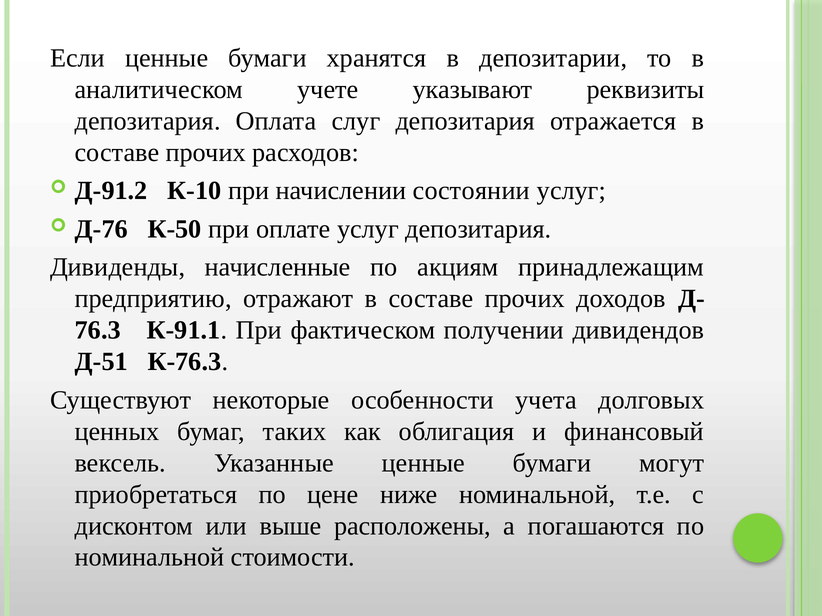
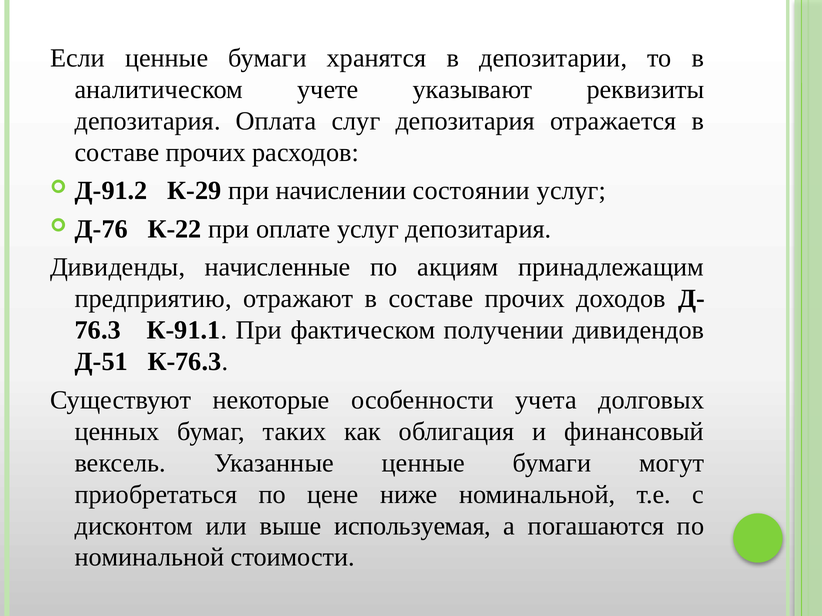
К-10: К-10 -> К-29 (194, 191)
К-50: К-50 -> К-22 (175, 229)
расположены: расположены -> используемая (413, 526)
